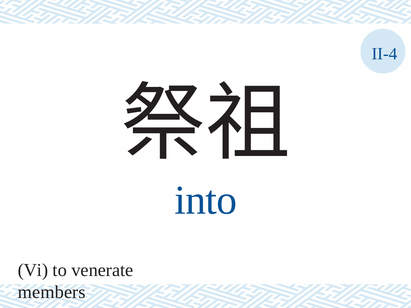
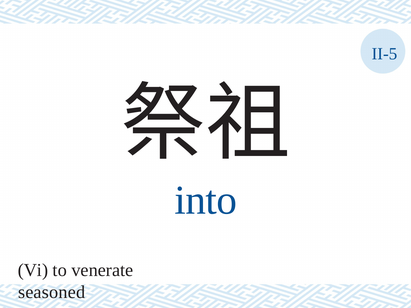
II-4: II-4 -> II-5 (384, 54)
members: members -> seasoned (52, 292)
